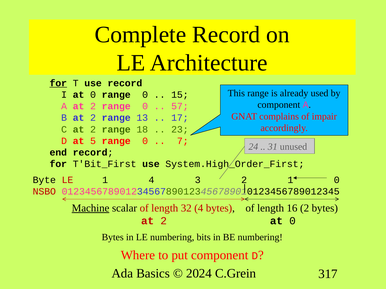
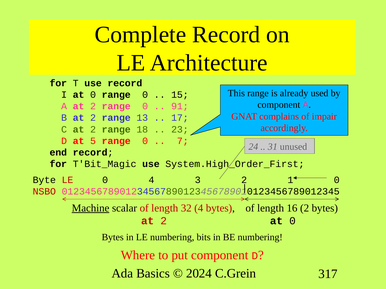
for underline: present -> none (58, 83)
57: 57 -> 91 (180, 106)
T'Bit_First: T'Bit_First -> T'Bit_Magic (105, 164)
LE 1: 1 -> 0 (105, 180)
